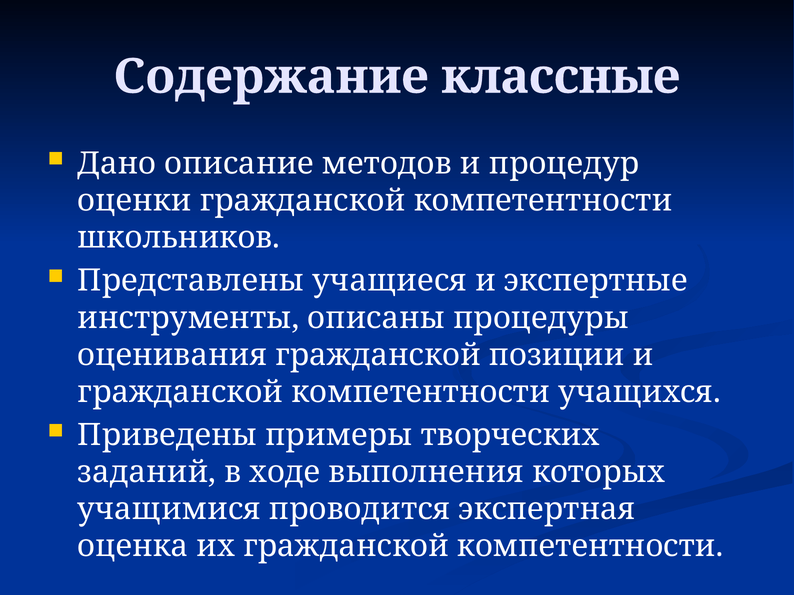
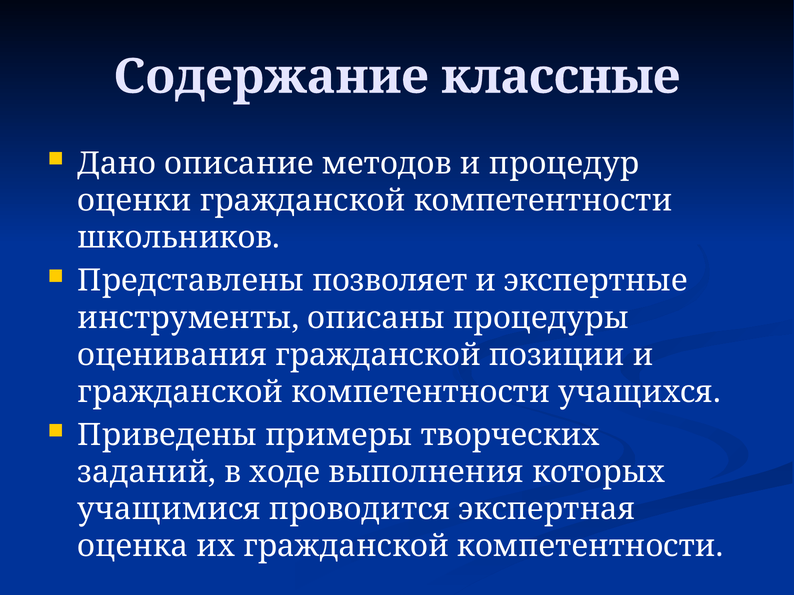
учащиеся: учащиеся -> позволяет (390, 281)
